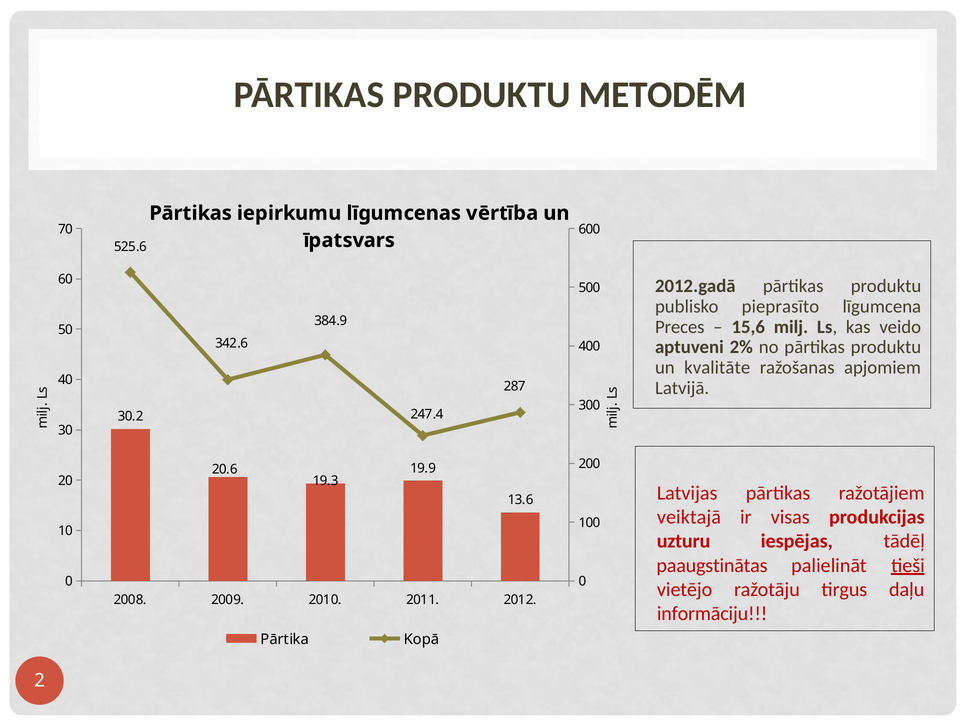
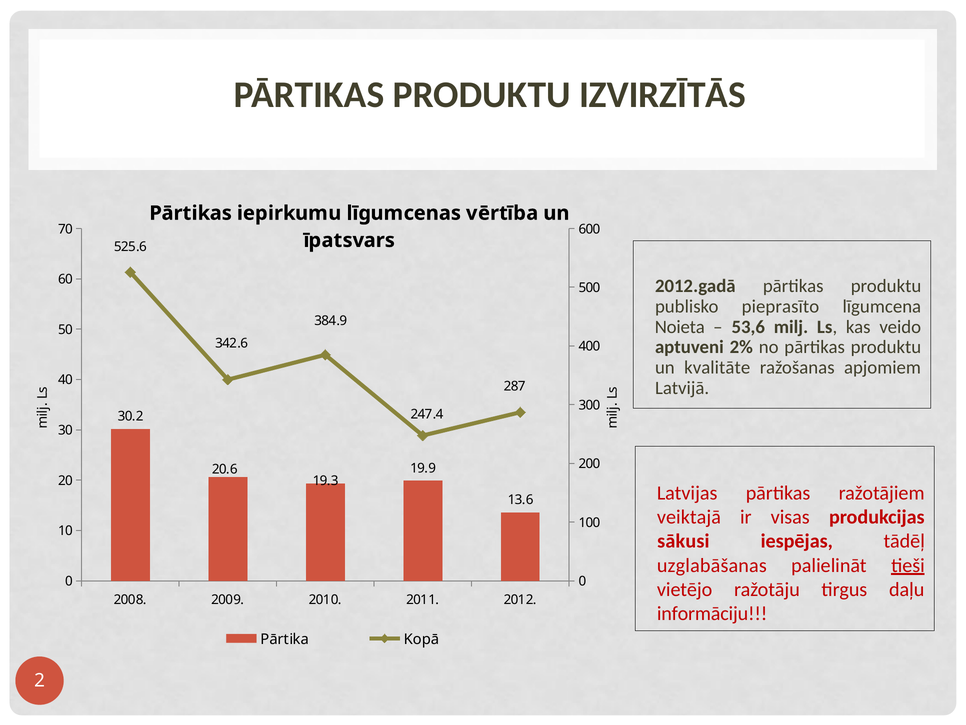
METODĒM: METODĒM -> IZVIRZĪTĀS (662, 95)
Preces: Preces -> Noieta (680, 327)
15,6: 15,6 -> 53,6 (748, 327)
uzturu: uzturu -> sākusi (683, 541)
paaugstinātas: paaugstinātas -> uzglabāšanas (712, 565)
